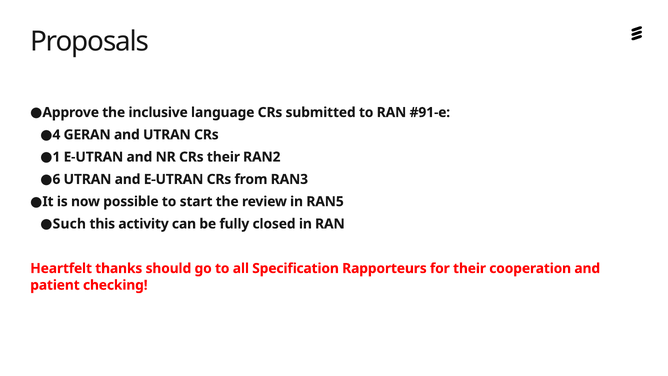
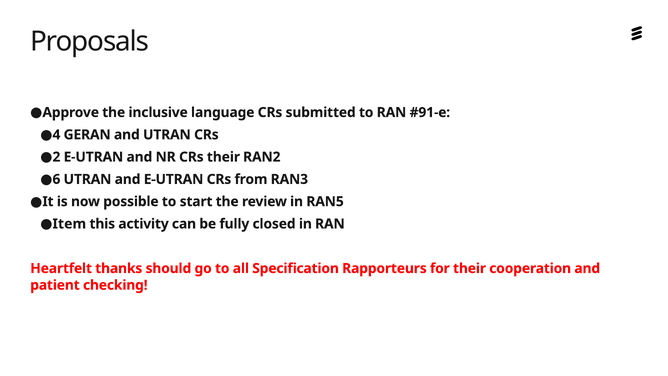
1: 1 -> 2 (56, 157)
Such: Such -> Item (69, 224)
